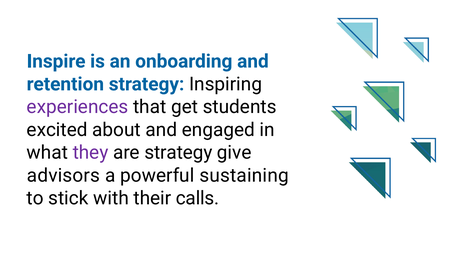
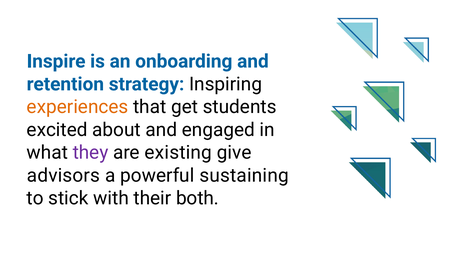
experiences colour: purple -> orange (78, 107)
are strategy: strategy -> existing (178, 153)
calls: calls -> both (197, 198)
